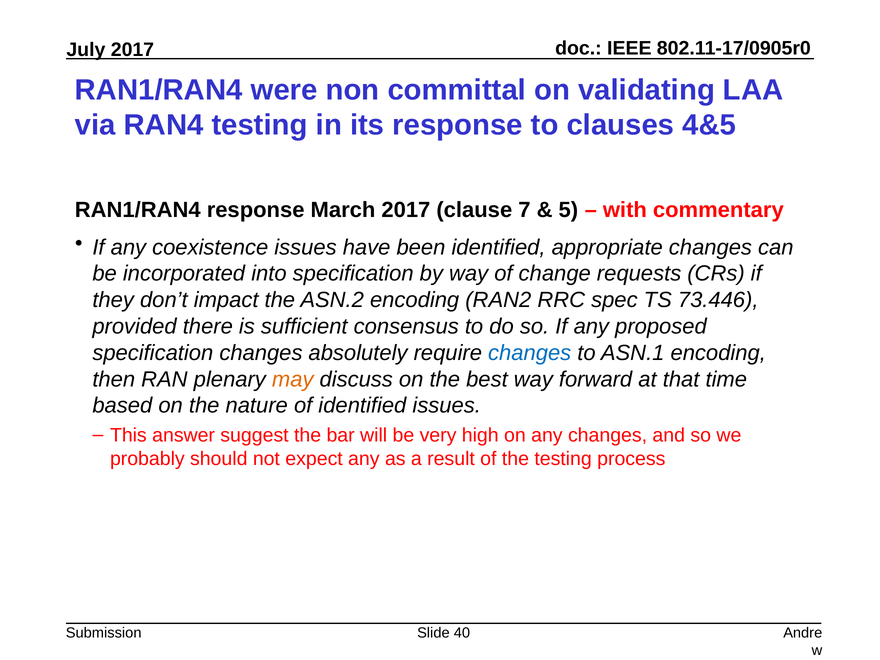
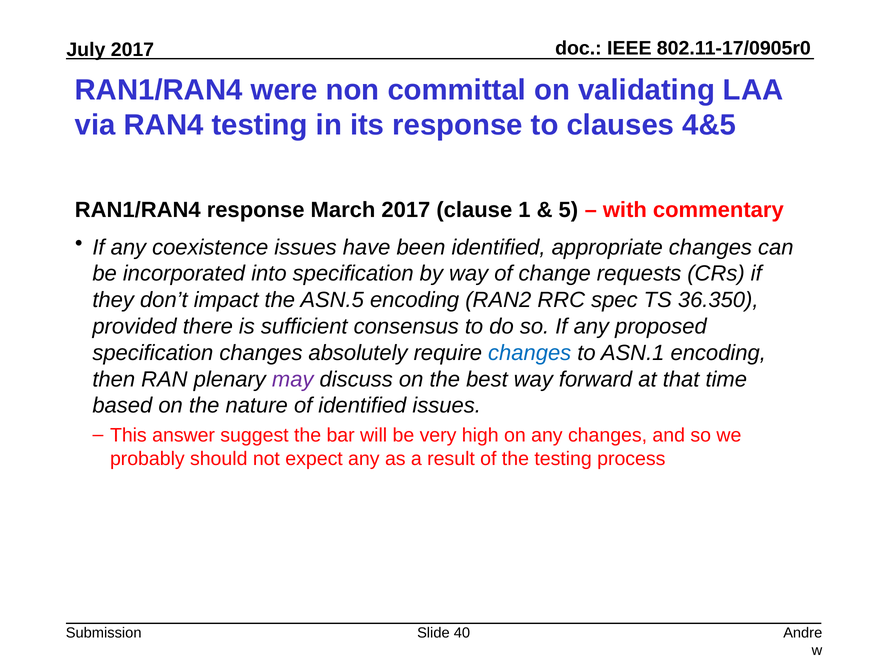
7: 7 -> 1 (524, 210)
ASN.2: ASN.2 -> ASN.5 (332, 300)
73.446: 73.446 -> 36.350 (718, 300)
may colour: orange -> purple (293, 379)
